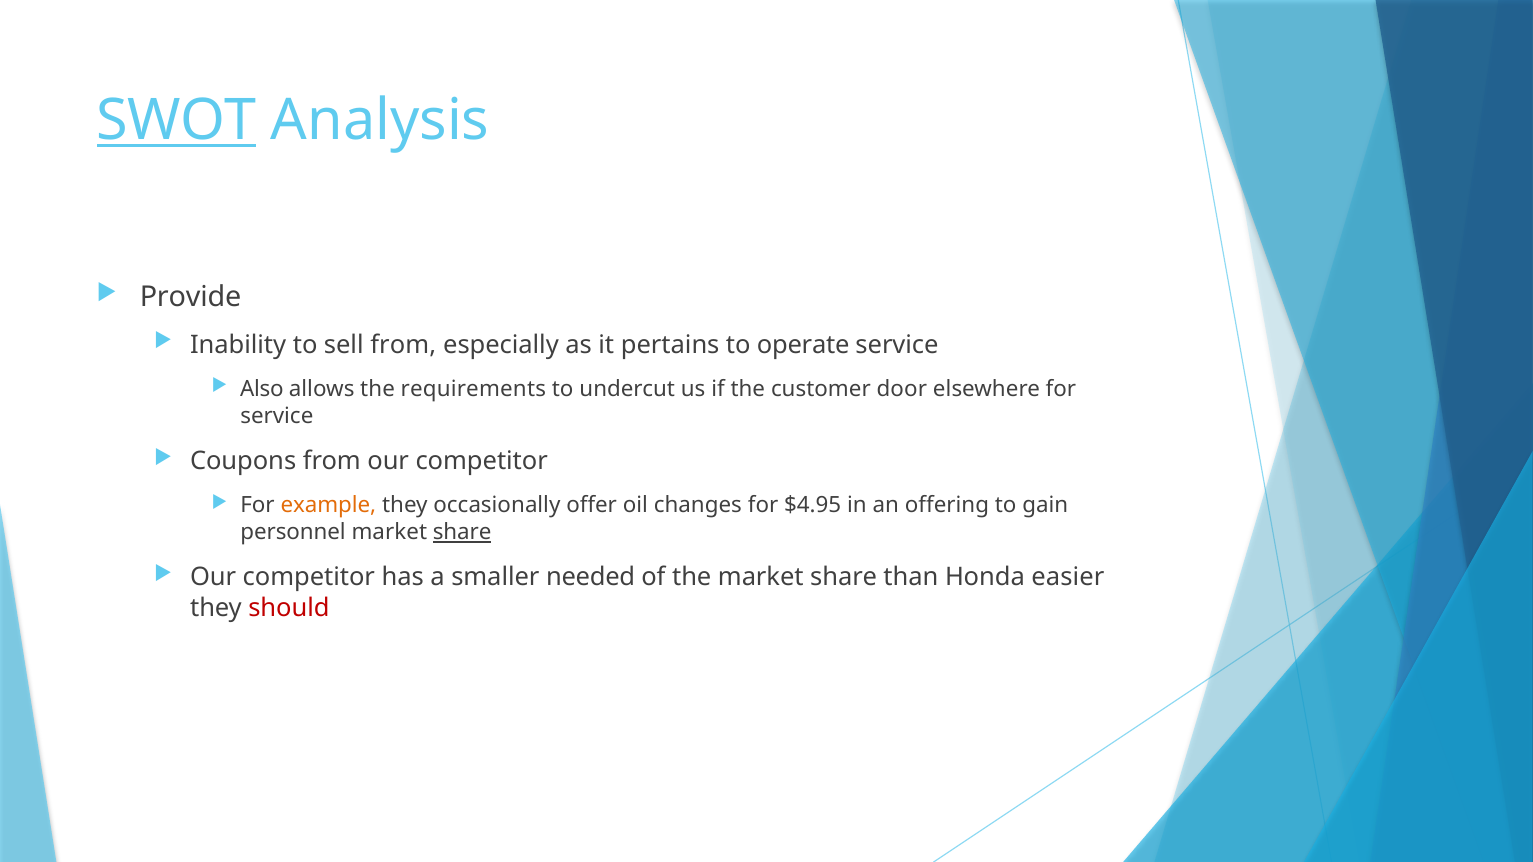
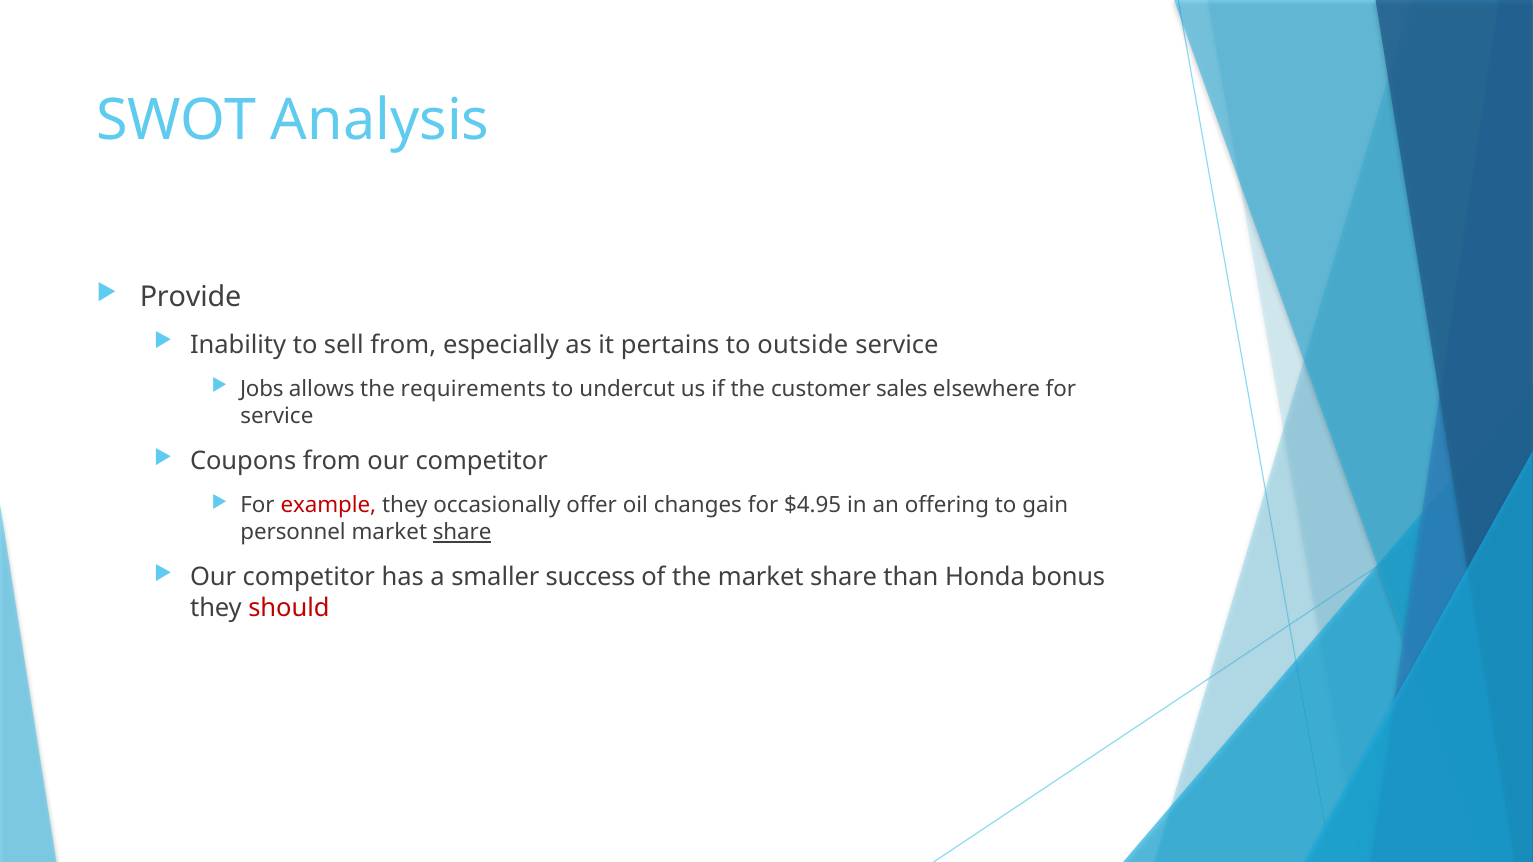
SWOT underline: present -> none (177, 121)
operate: operate -> outside (803, 345)
Also: Also -> Jobs (262, 390)
door: door -> sales (902, 390)
example colour: orange -> red (328, 506)
needed: needed -> success (591, 578)
easier: easier -> bonus (1068, 578)
